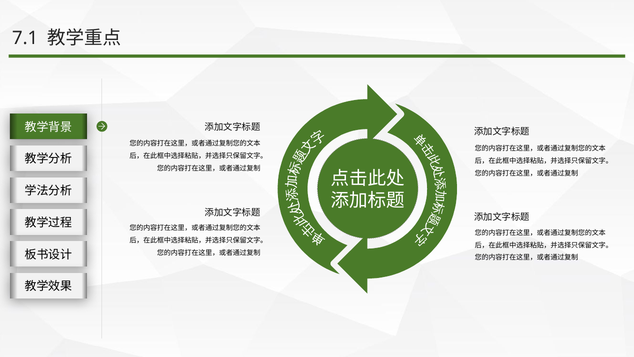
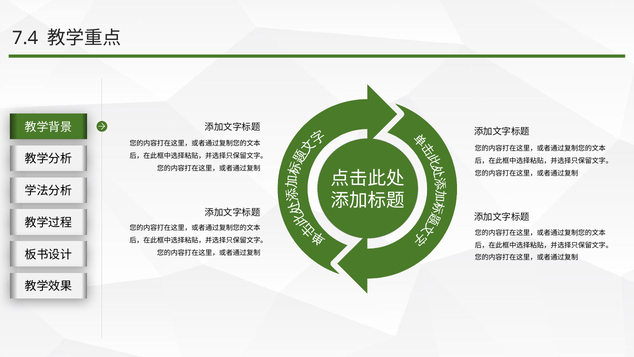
7.1: 7.1 -> 7.4 (25, 38)
